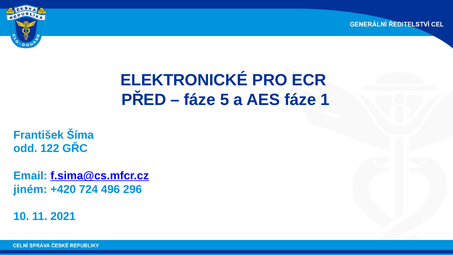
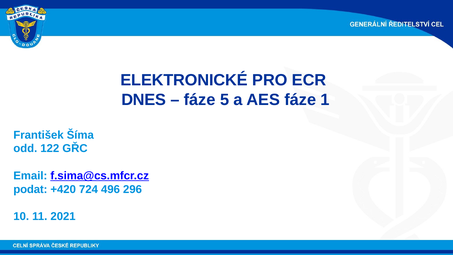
PŘED: PŘED -> DNES (144, 100)
jiném: jiném -> podat (30, 189)
